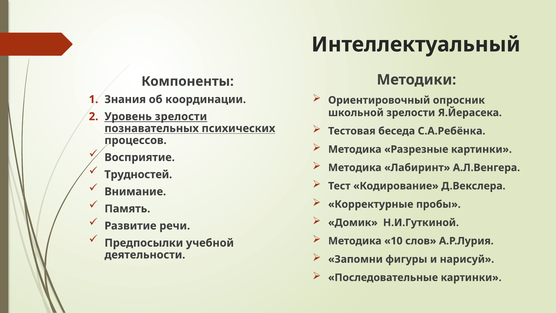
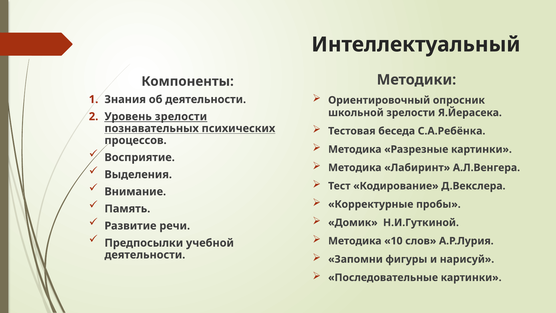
об координации: координации -> деятельности (206, 99)
Трудностей: Трудностей -> Выделения (138, 174)
